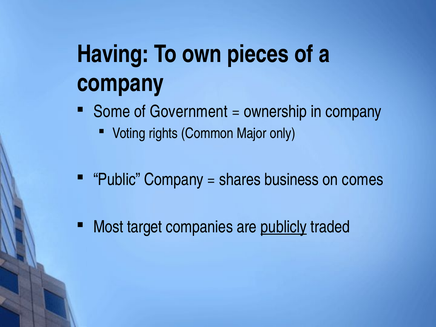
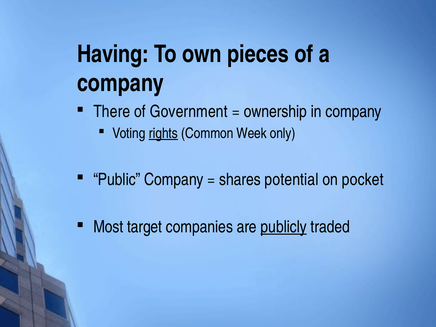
Some: Some -> There (112, 112)
rights underline: none -> present (163, 133)
Major: Major -> Week (252, 133)
business: business -> potential (292, 179)
comes: comes -> pocket (363, 179)
